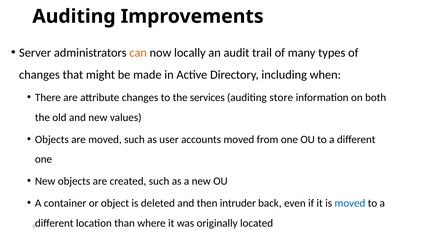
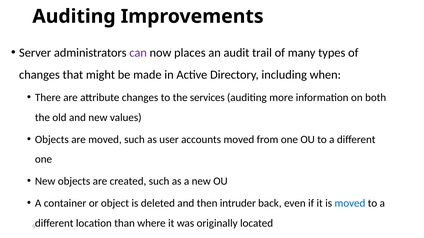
can colour: orange -> purple (138, 53)
locally: locally -> places (190, 53)
store: store -> more (281, 98)
